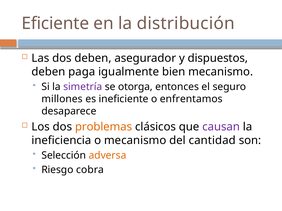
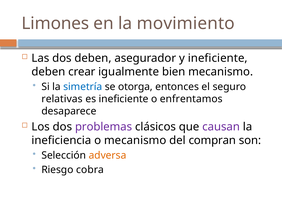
Eficiente: Eficiente -> Limones (55, 24)
distribución: distribución -> movimiento (186, 24)
y dispuestos: dispuestos -> ineficiente (218, 58)
paga: paga -> crear (82, 72)
simetría colour: purple -> blue (83, 87)
millones: millones -> relativas (62, 99)
problemas colour: orange -> purple (104, 127)
cantidad: cantidad -> compran (212, 141)
